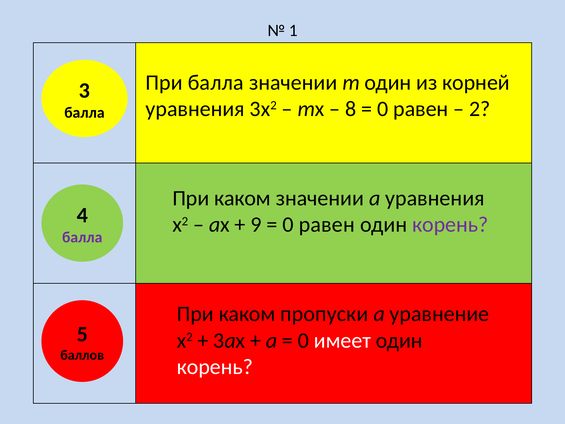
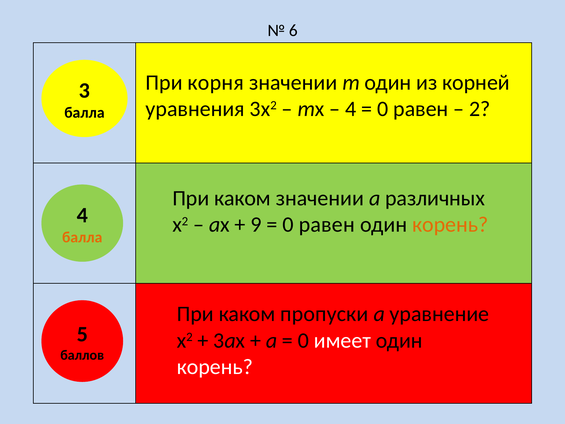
1: 1 -> 6 (293, 30)
При балла: балла -> корня (216, 83)
8: 8 -> 4 (351, 109)
а уравнения: уравнения -> различных (435, 198)
корень colour: purple -> orange (450, 225)
балла colour: purple -> orange (82, 237)
